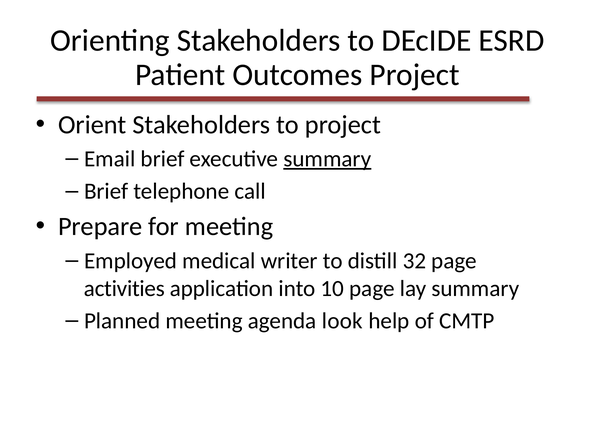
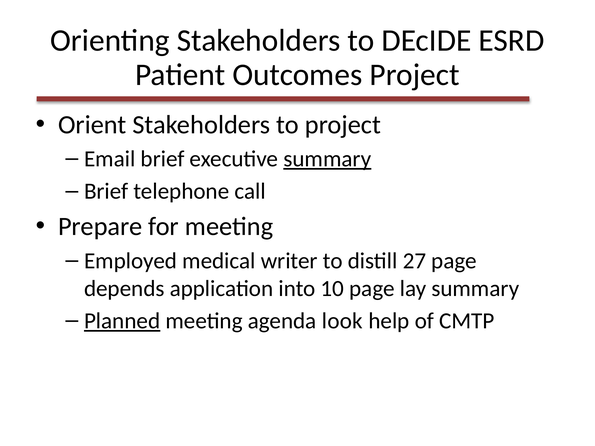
32: 32 -> 27 (414, 261)
activities: activities -> depends (124, 289)
Planned underline: none -> present (122, 321)
